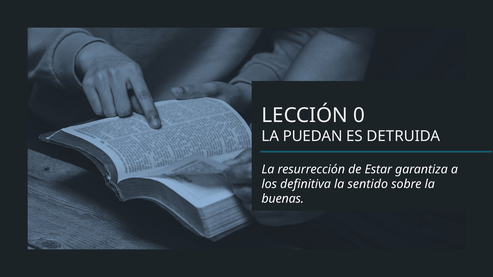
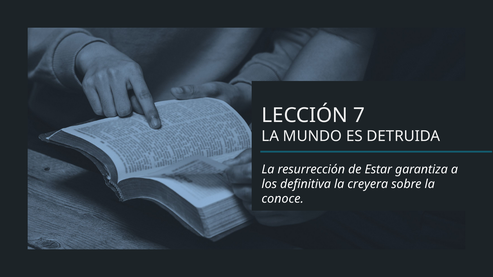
0: 0 -> 7 (359, 115)
PUEDAN: PUEDAN -> MUNDO (313, 136)
sentido: sentido -> creyera (368, 184)
buenas: buenas -> conoce (283, 199)
